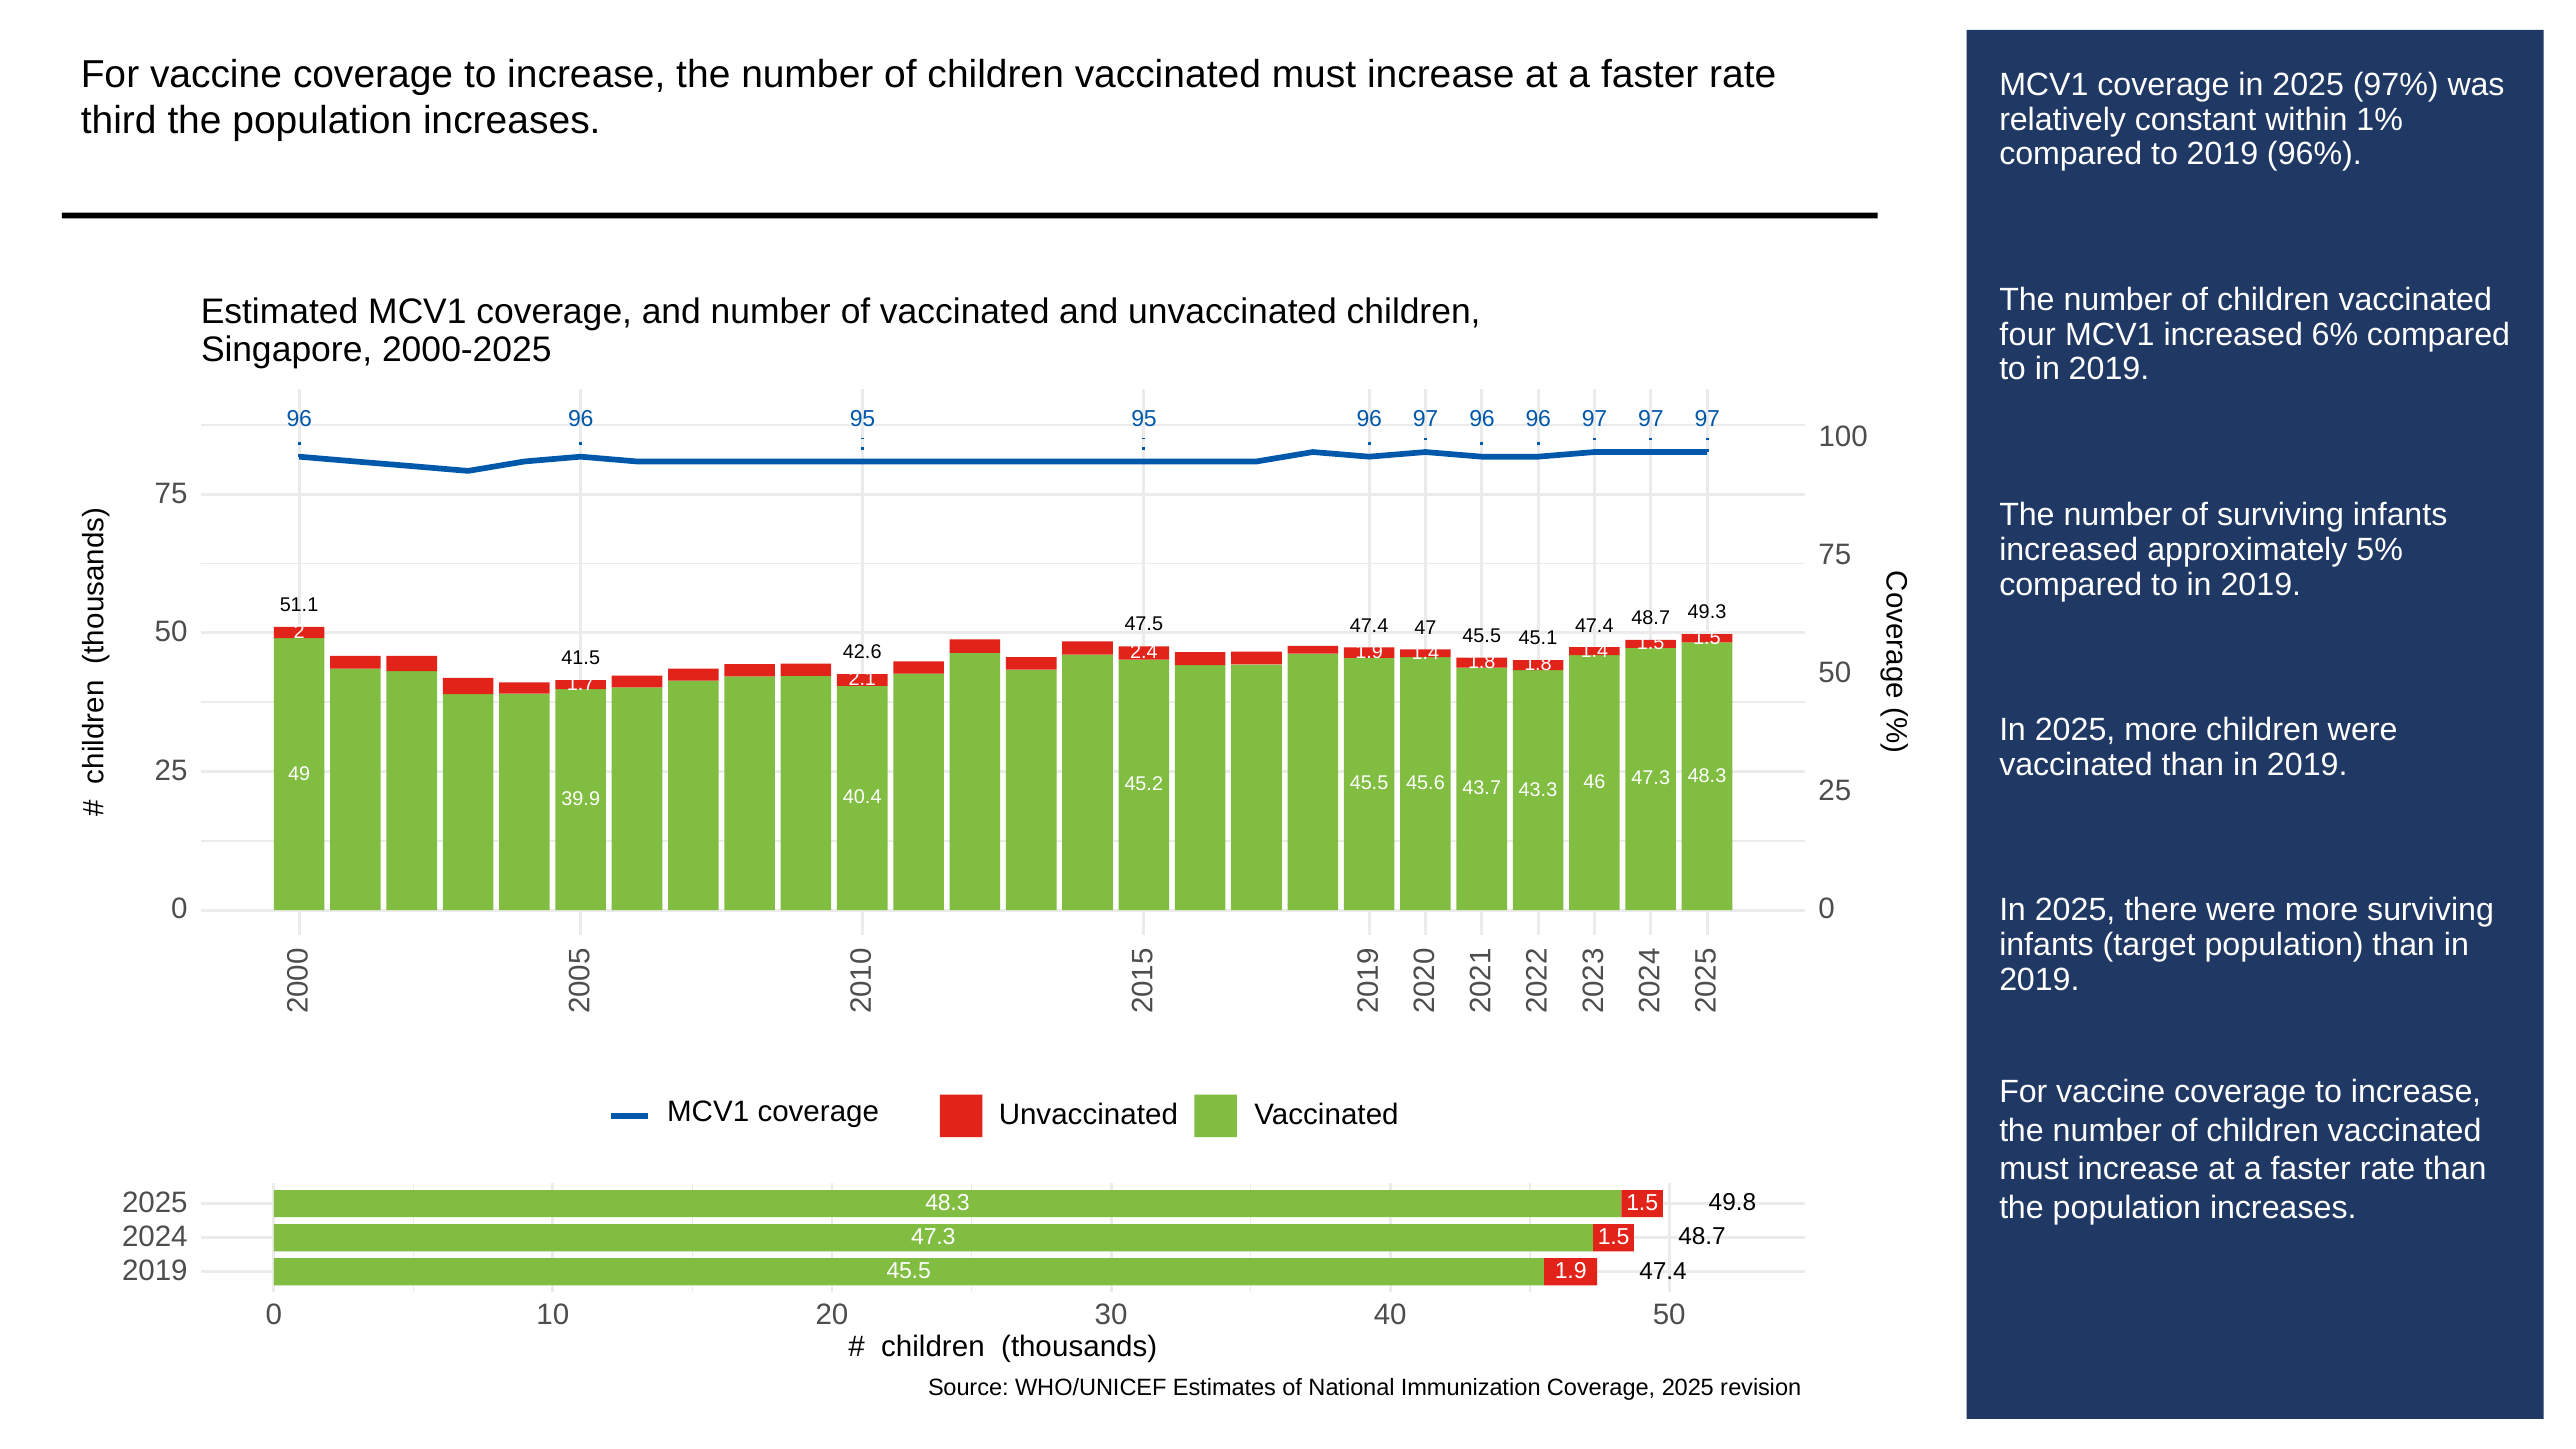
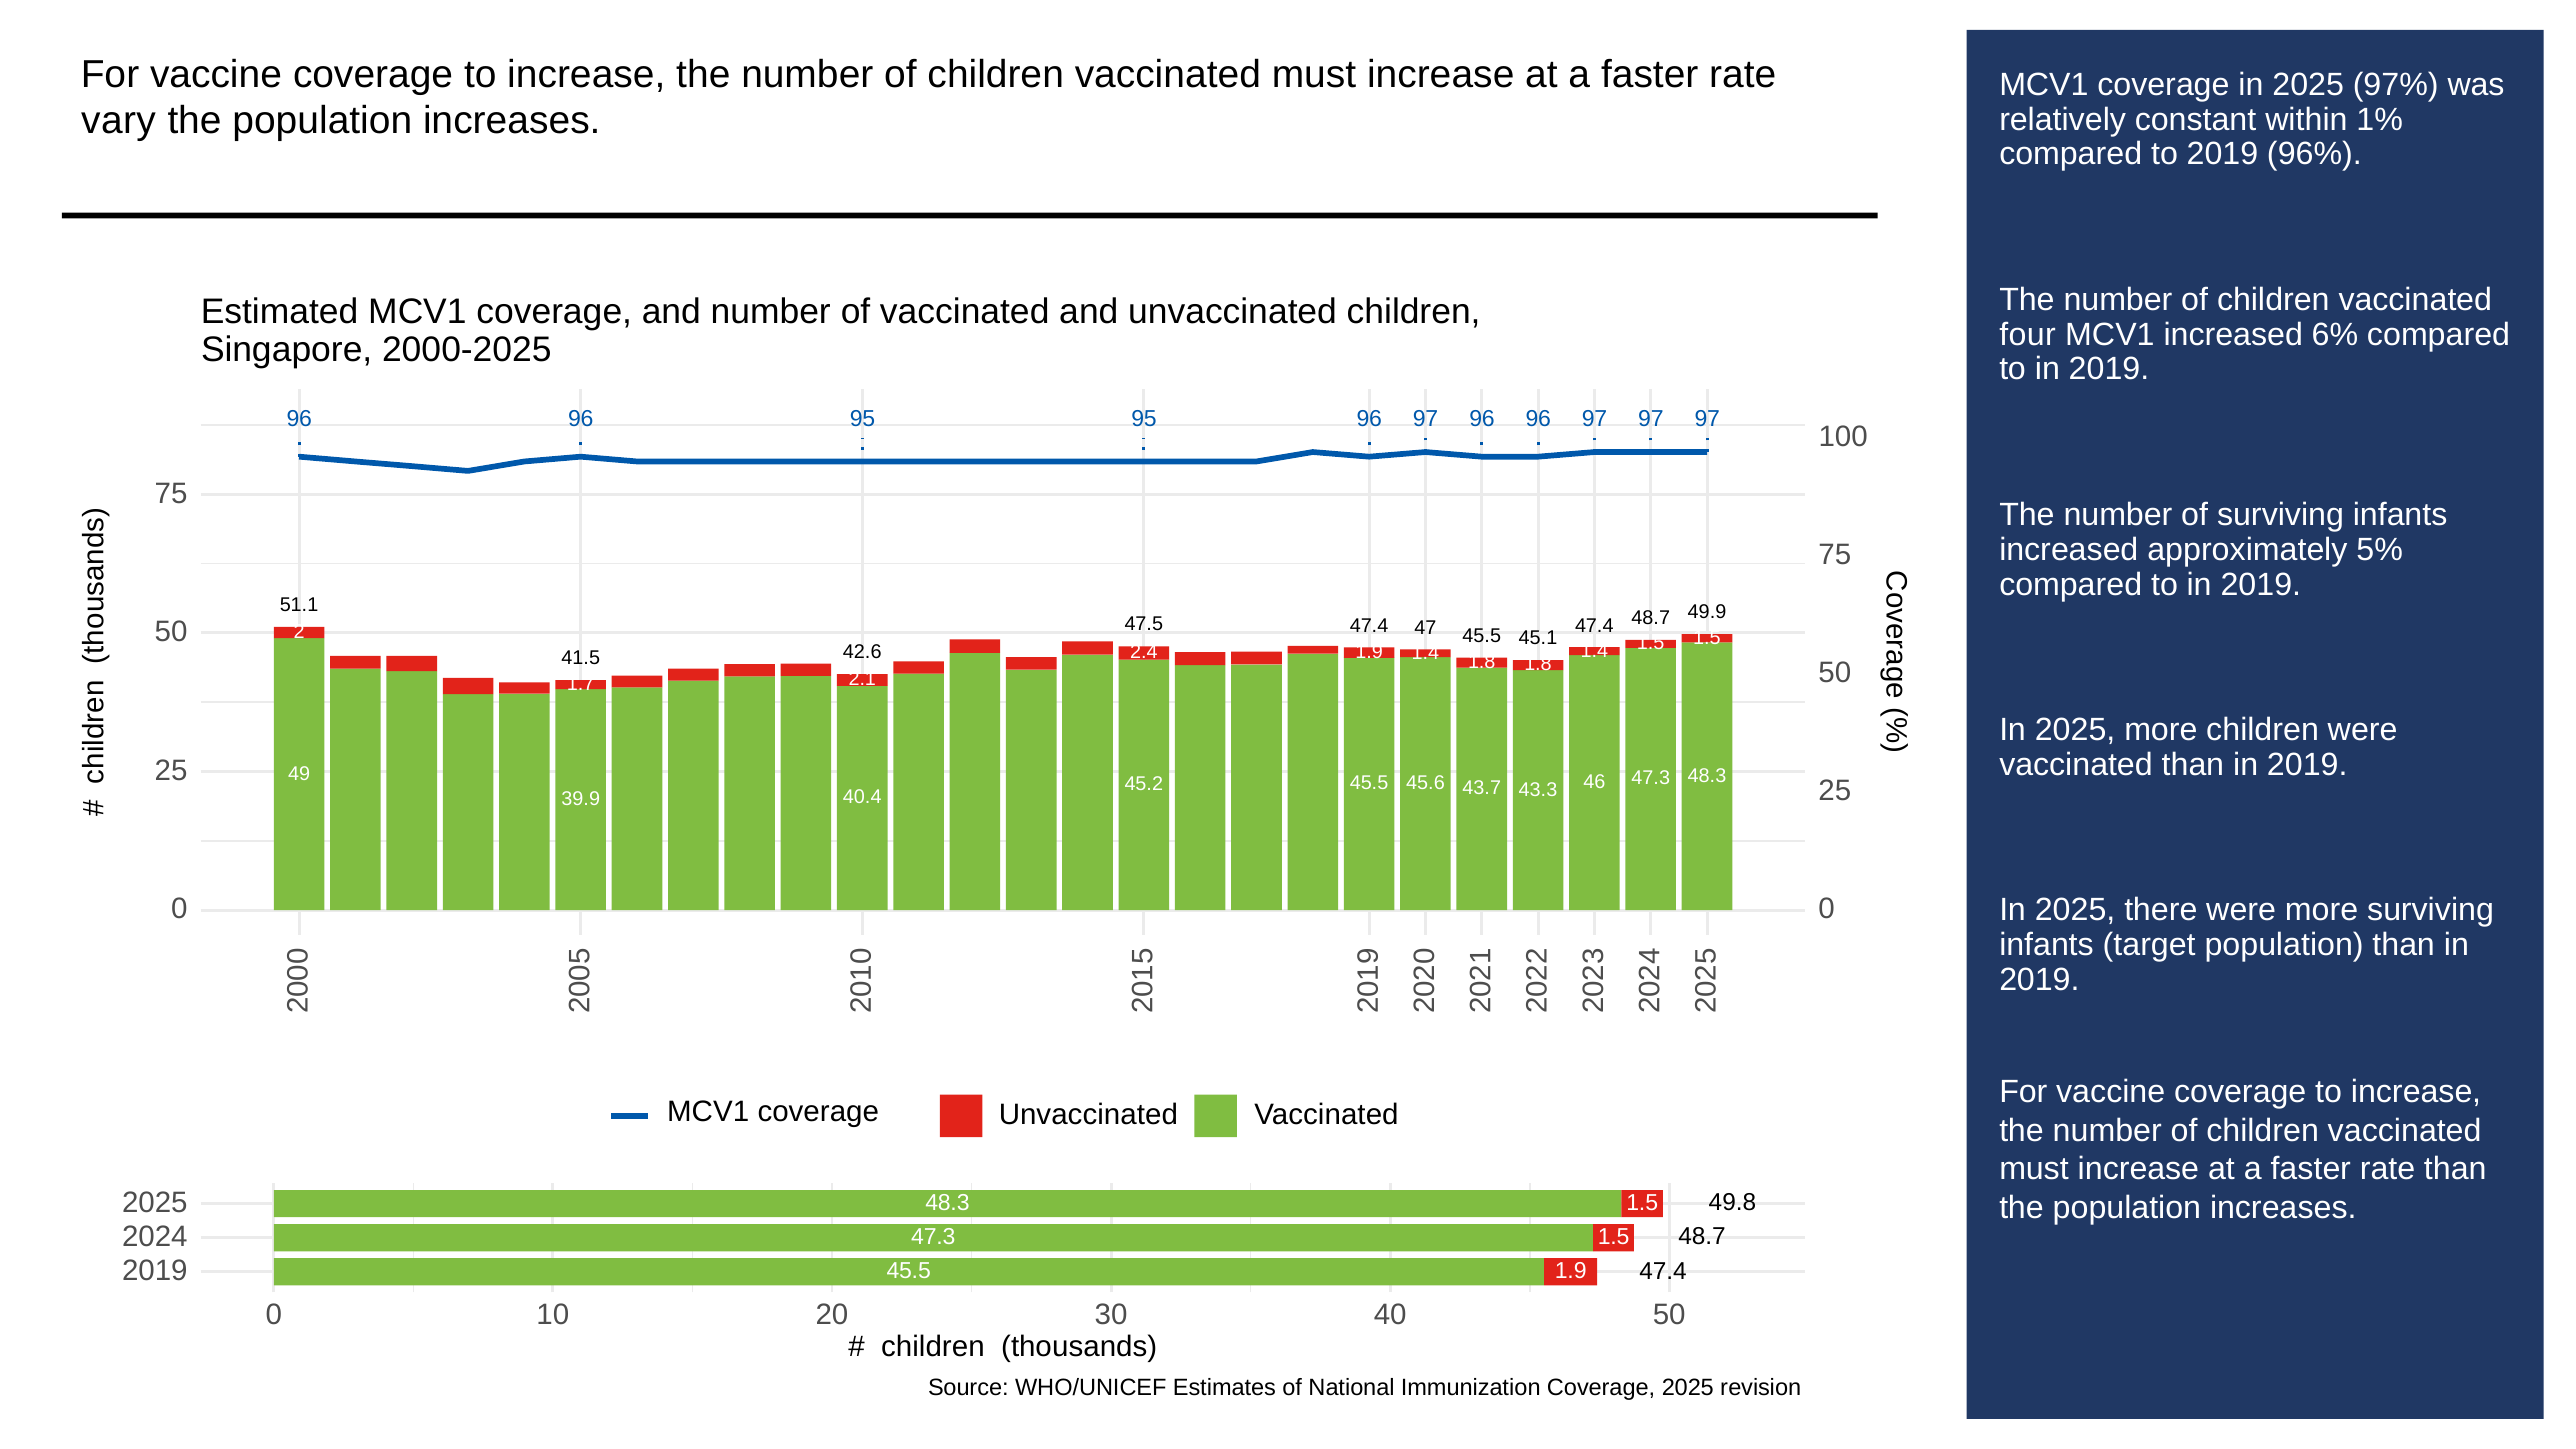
third: third -> vary (119, 121)
49.3: 49.3 -> 49.9 (1707, 612)
